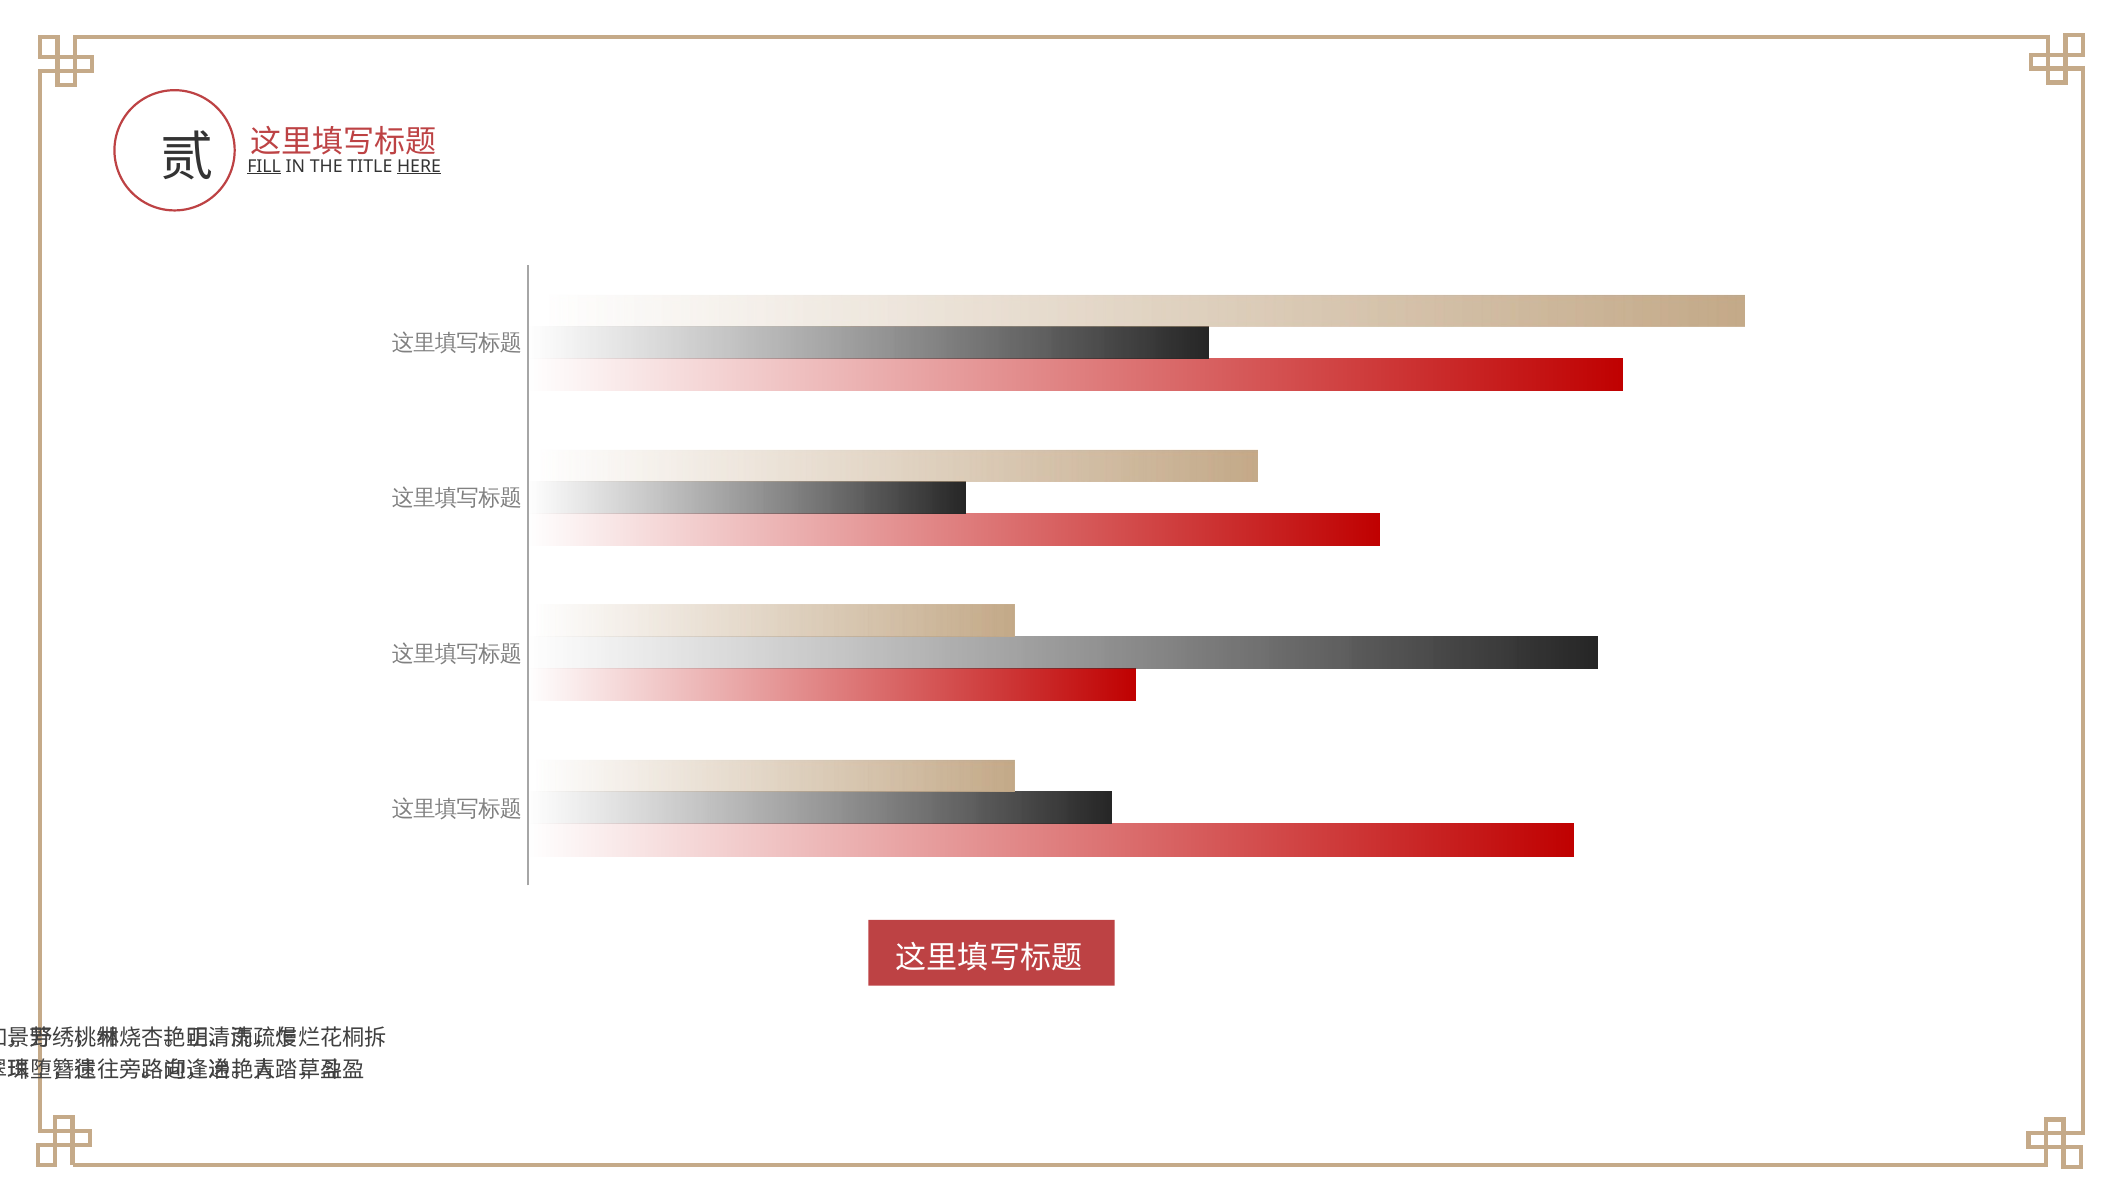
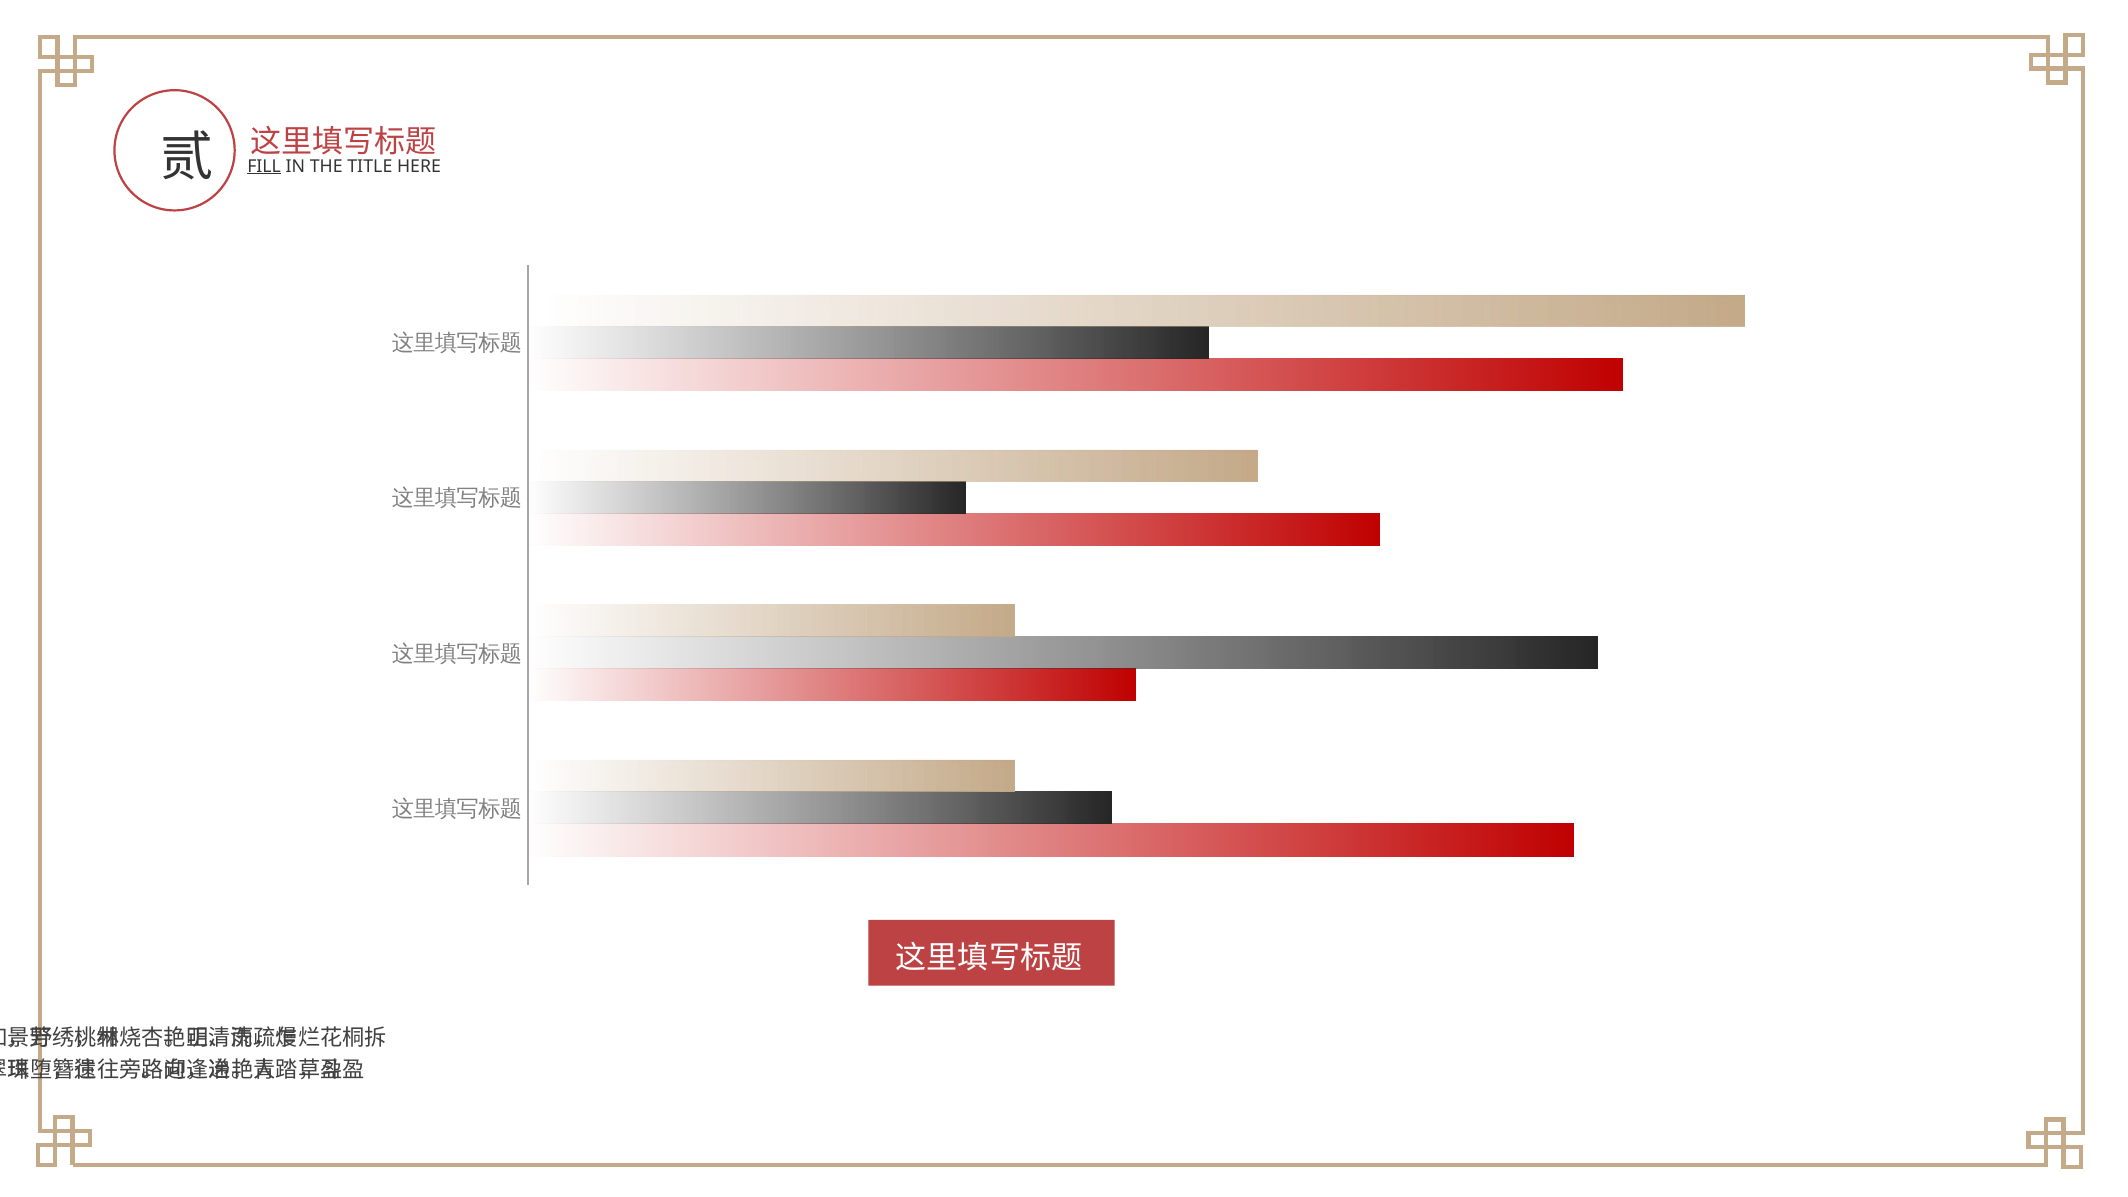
HERE underline: present -> none (419, 166)
